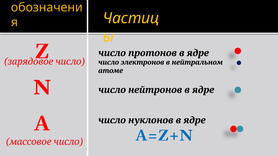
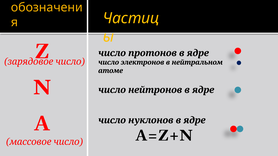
A=Z+N colour: blue -> black (164, 136)
